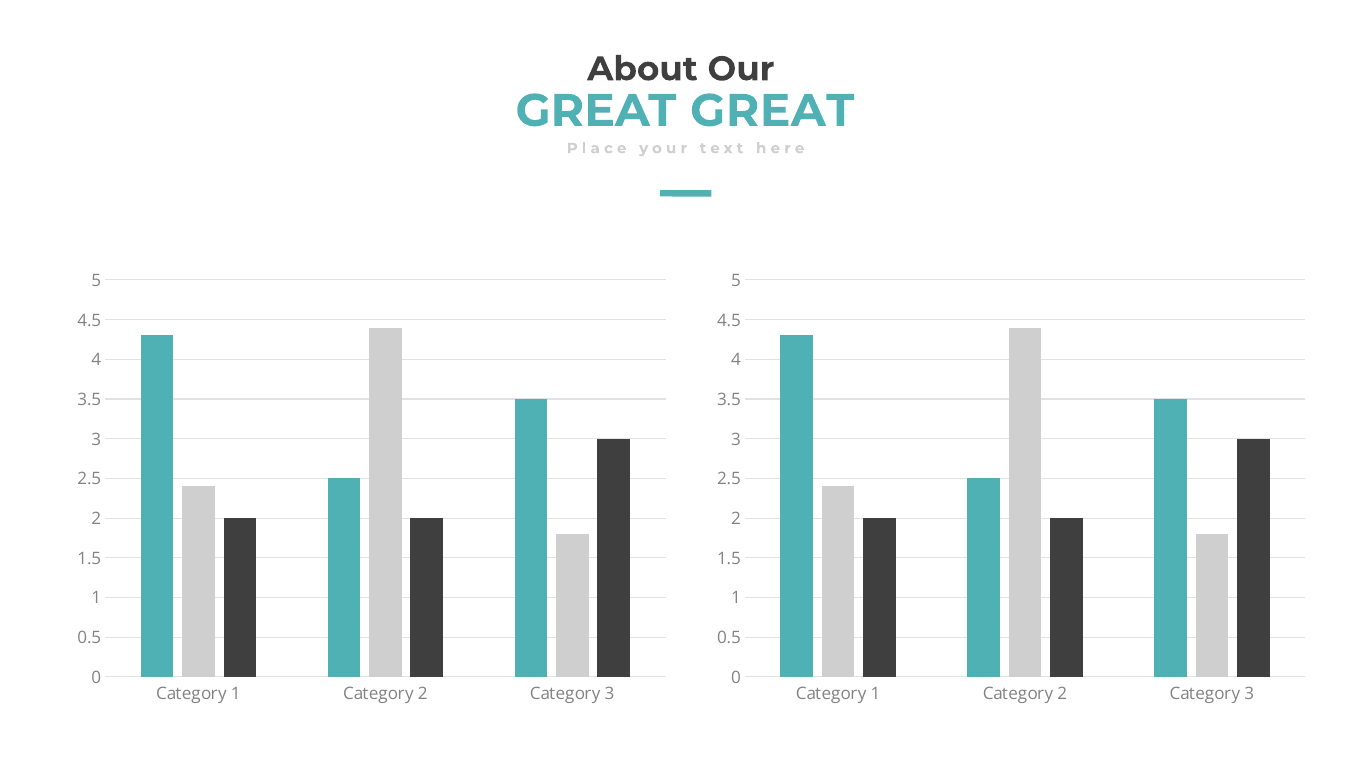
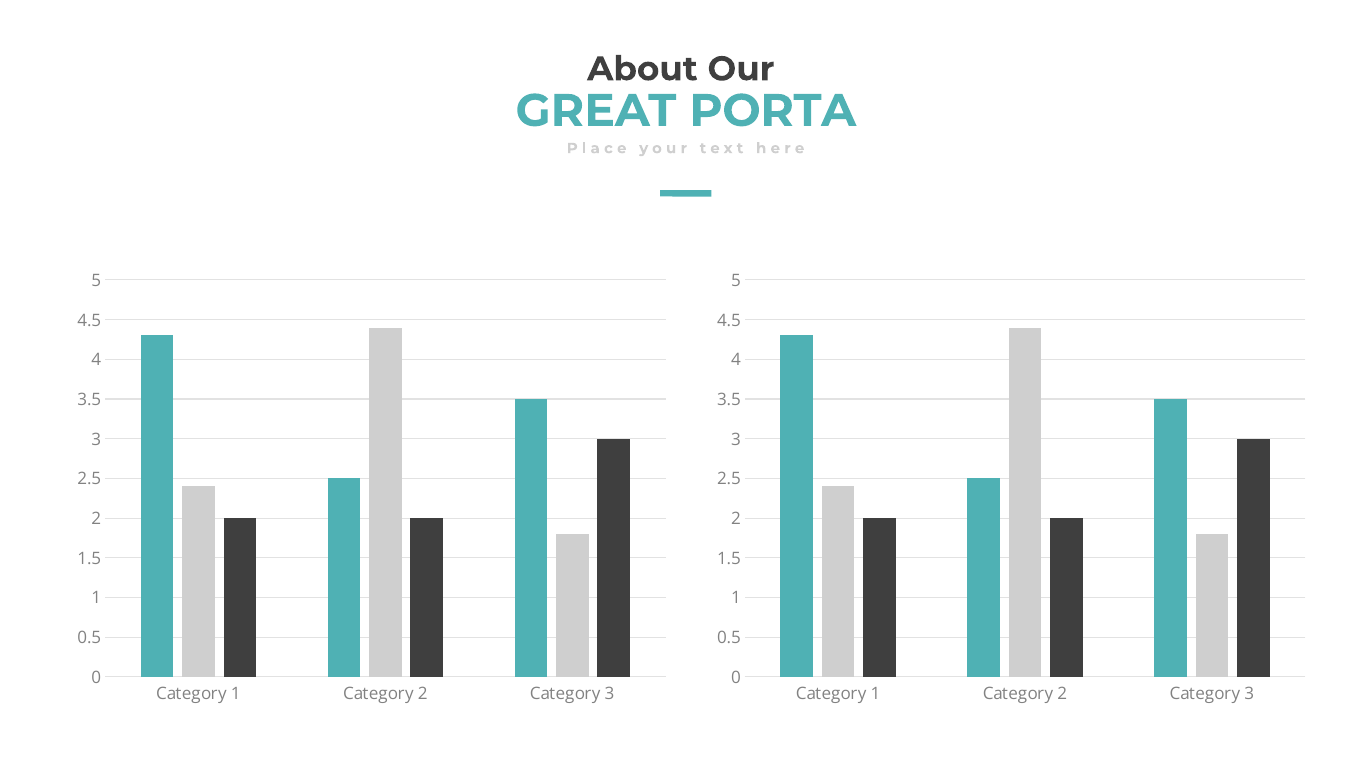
GREAT GREAT: GREAT -> PORTA (773, 111)
